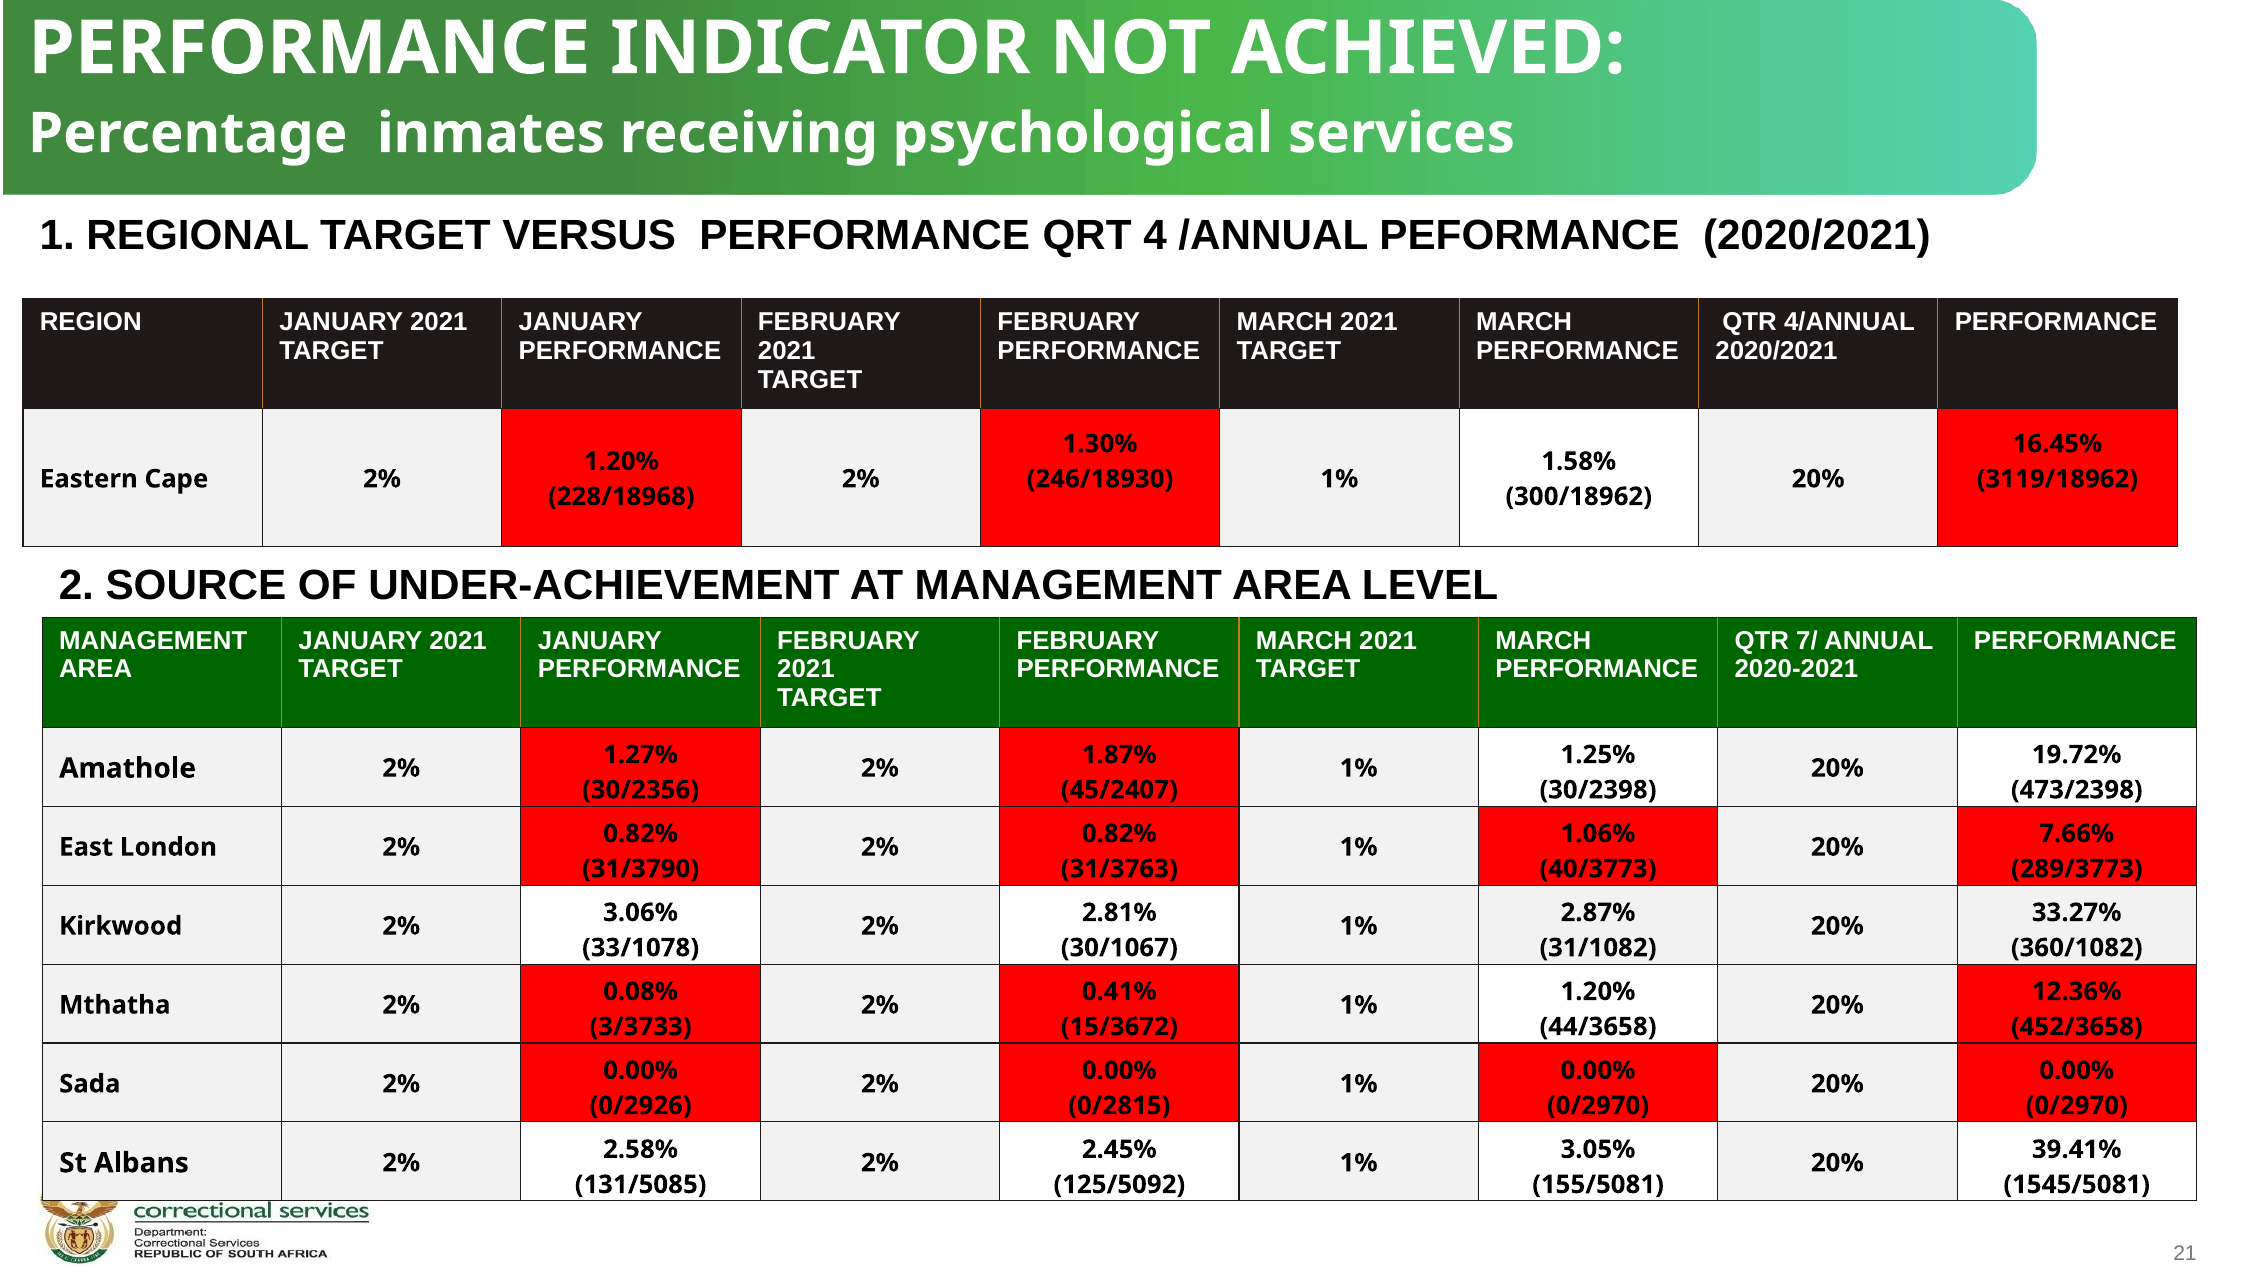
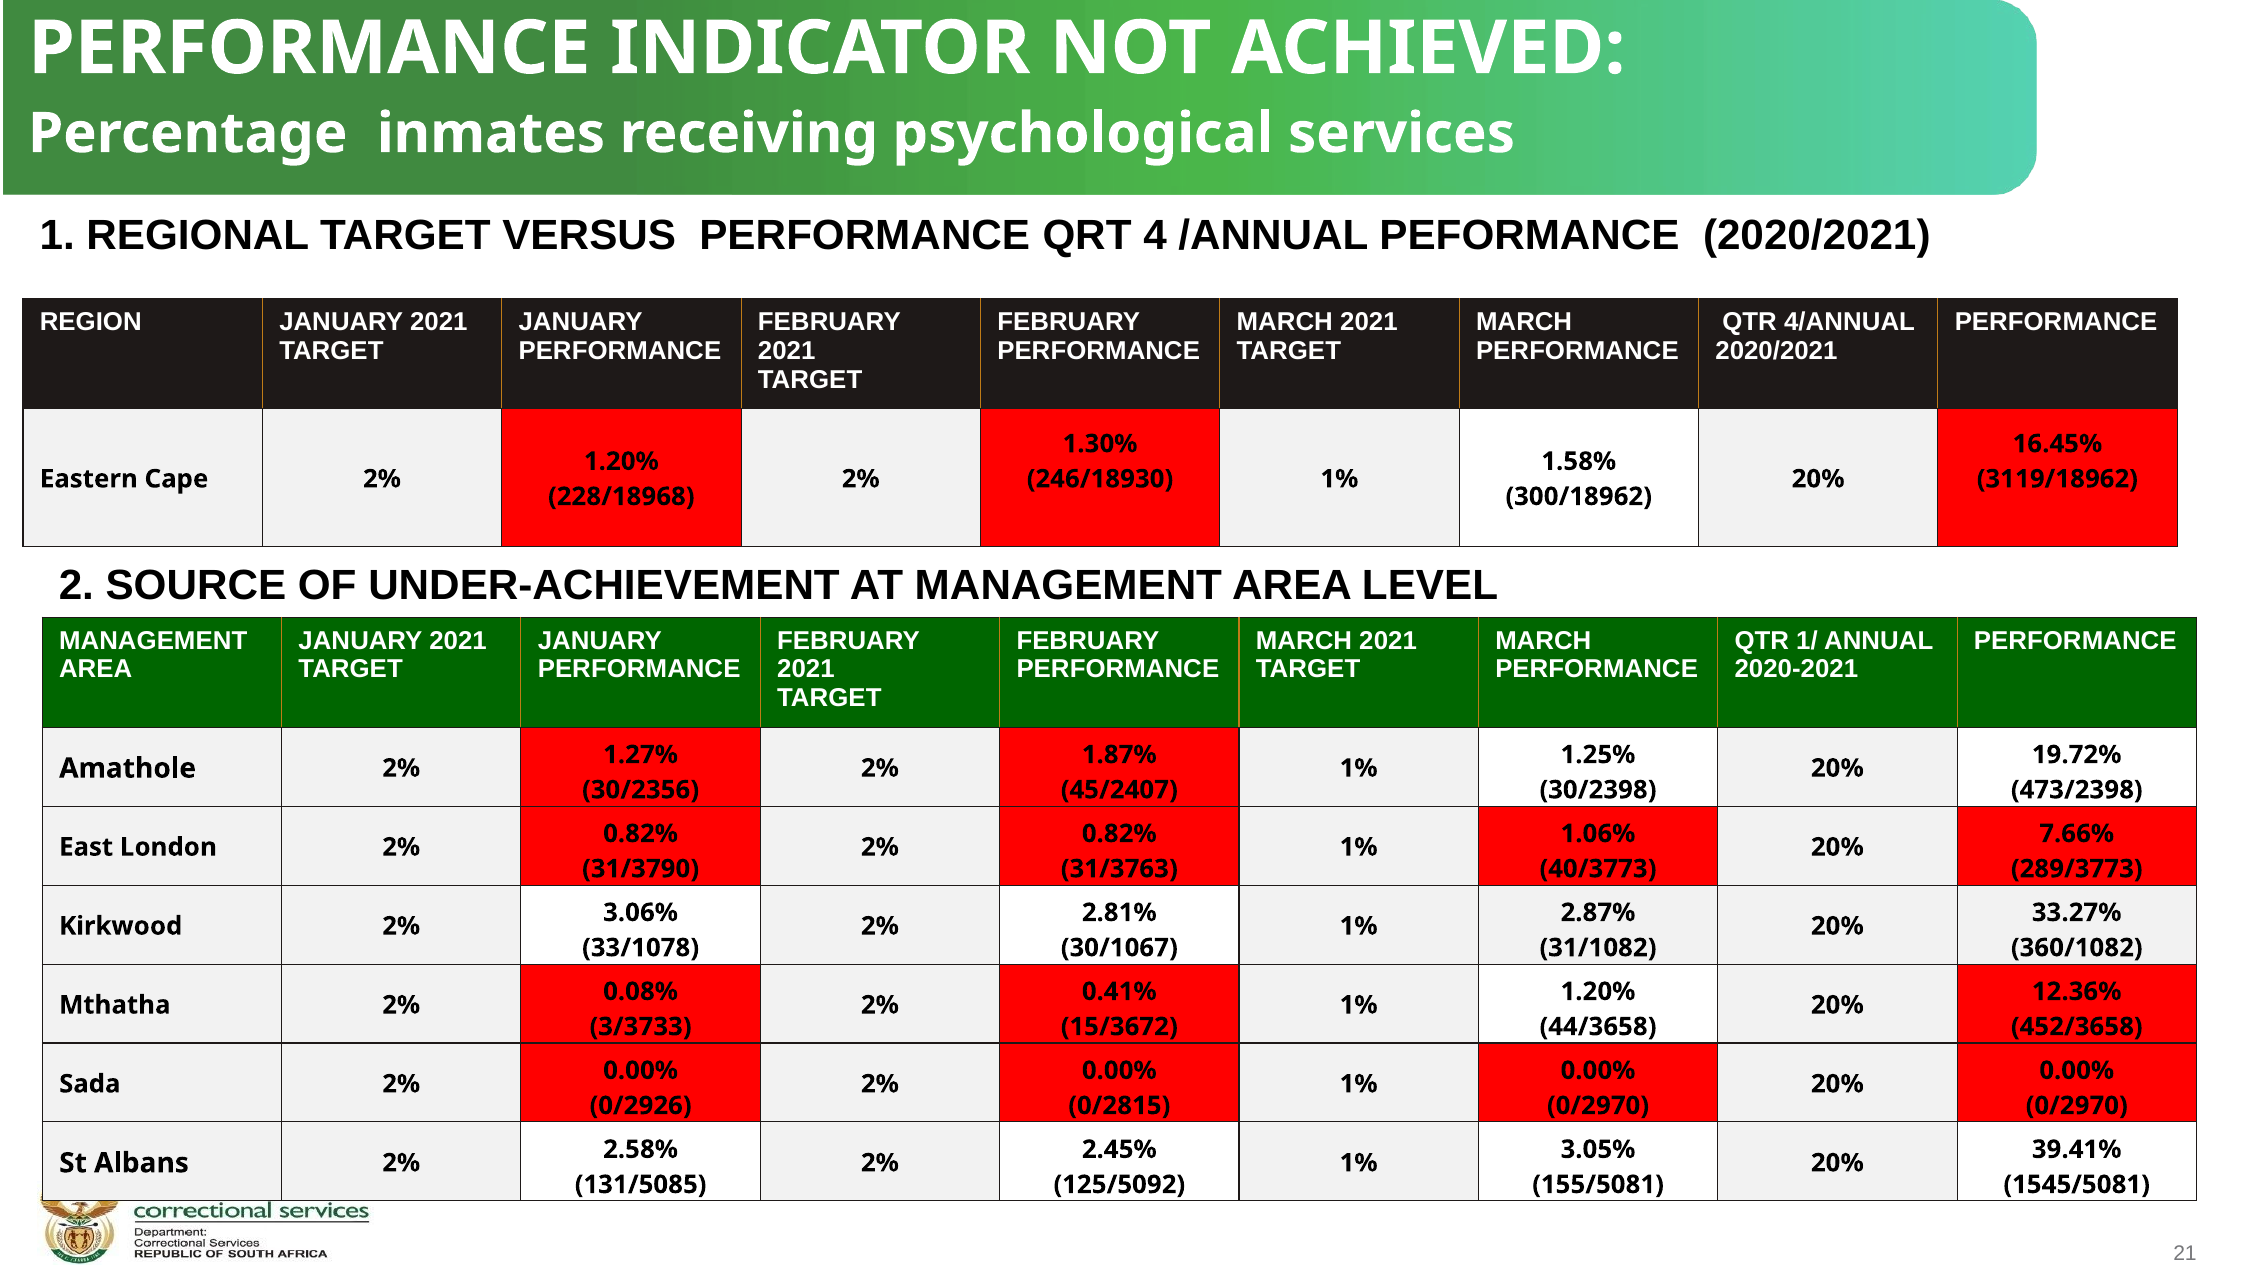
7/: 7/ -> 1/ (1807, 641)
